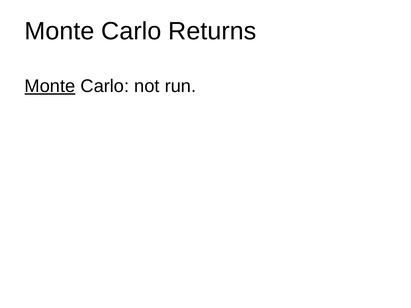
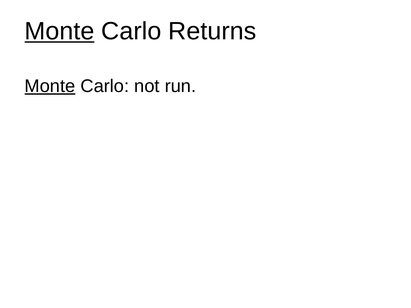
Monte underline: none -> present (59, 31)
